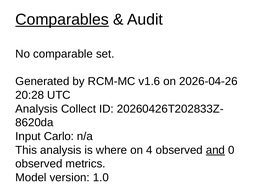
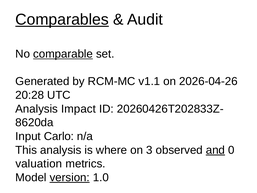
comparable underline: none -> present (63, 54)
v1.6: v1.6 -> v1.1 (149, 81)
Collect: Collect -> Impact (78, 109)
4: 4 -> 3 (149, 150)
observed: observed -> valuation (39, 164)
version underline: none -> present (70, 177)
